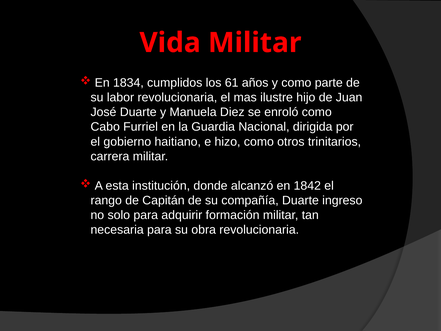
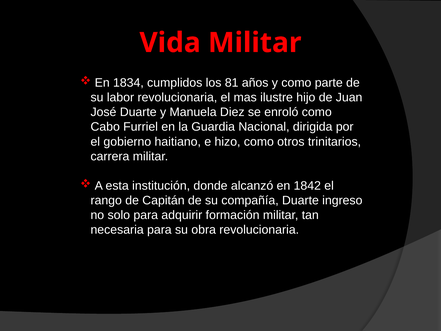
61: 61 -> 81 (232, 83)
